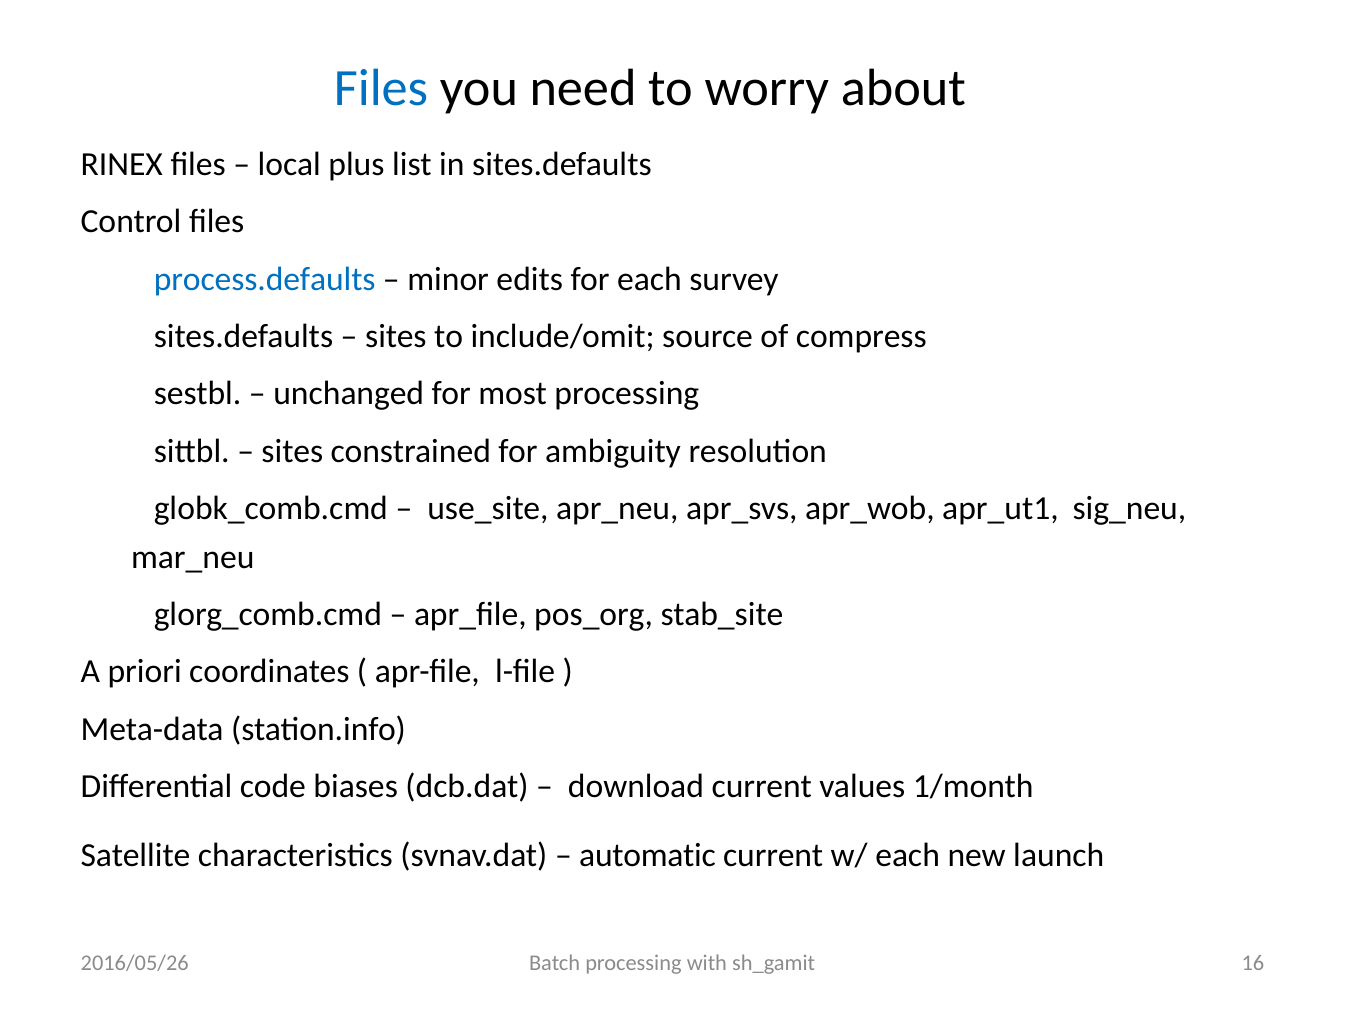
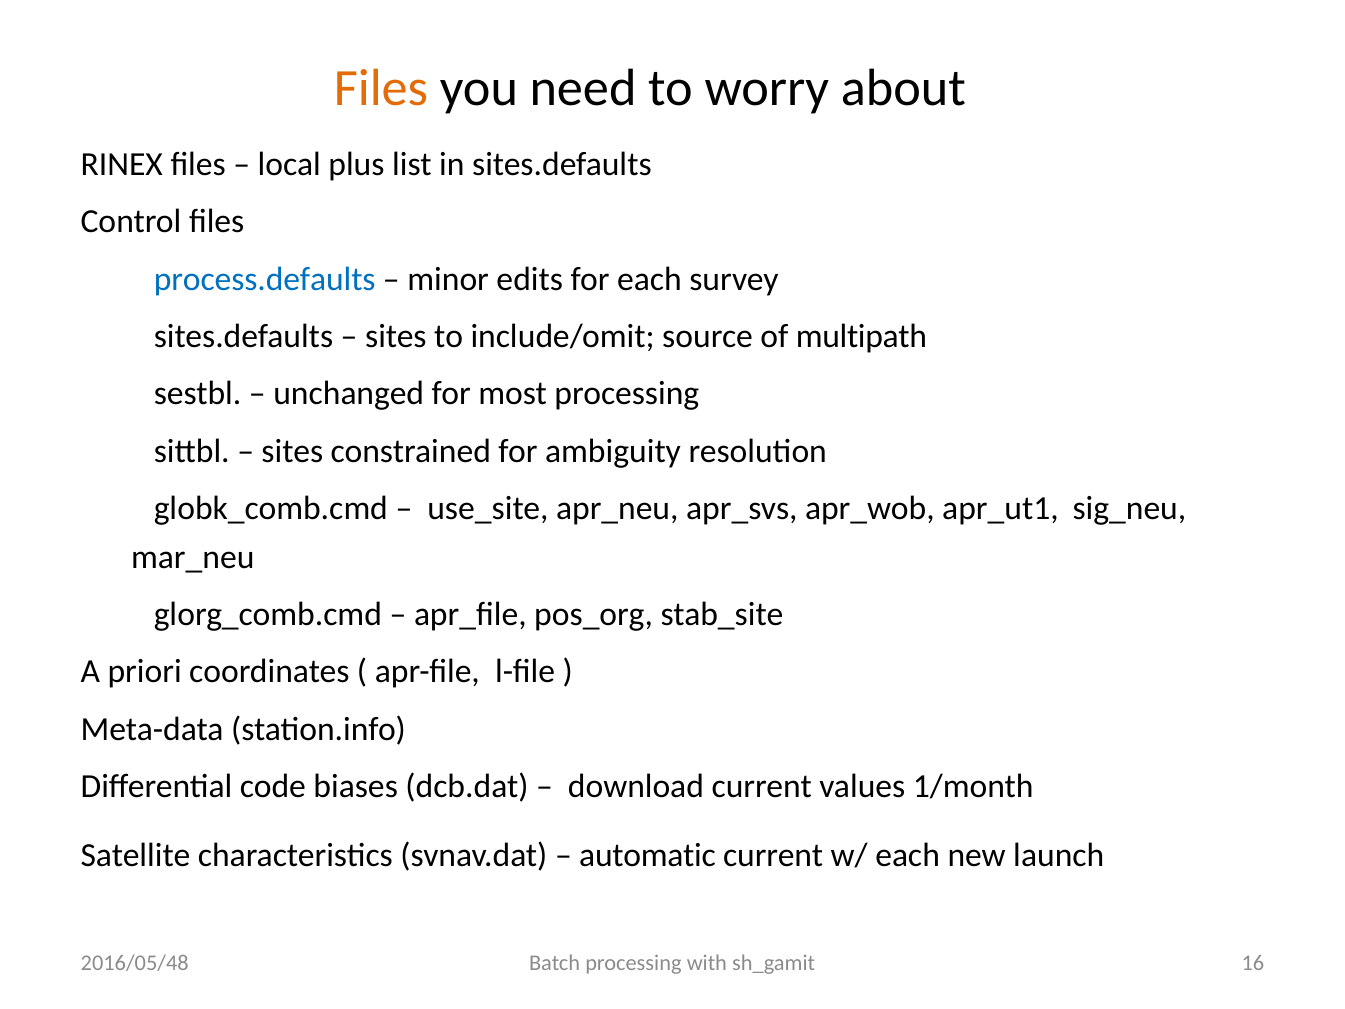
Files colour: blue -> orange (381, 88)
compress: compress -> multipath (861, 336)
2016/05/26: 2016/05/26 -> 2016/05/48 (135, 963)
